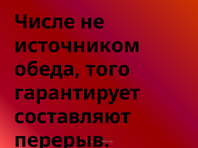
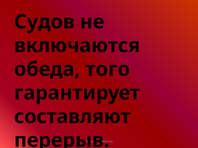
Числе: Числе -> Судов (44, 22)
источником: источником -> включаются (77, 46)
